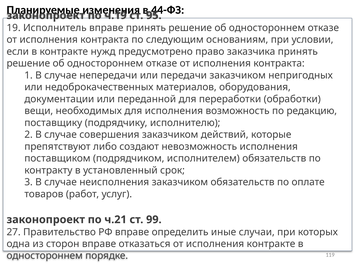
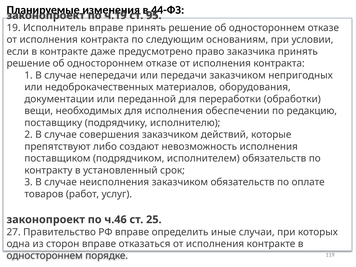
нужд: нужд -> даже (103, 52)
возможность: возможность -> обеспечении (238, 111)
ч.21: ч.21 -> ч.46 (116, 220)
99: 99 -> 25 (154, 220)
